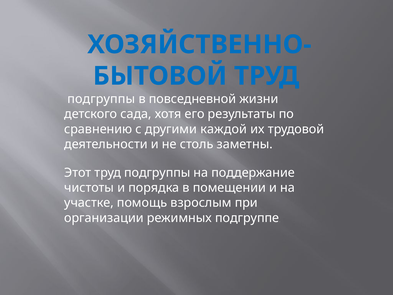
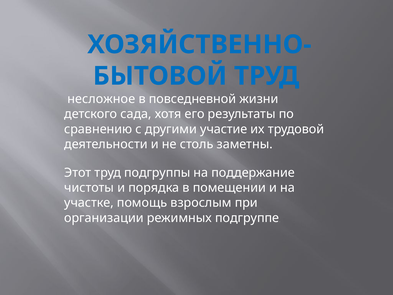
подгруппы: подгруппы -> несложное (101, 99)
каждой: каждой -> участие (224, 129)
